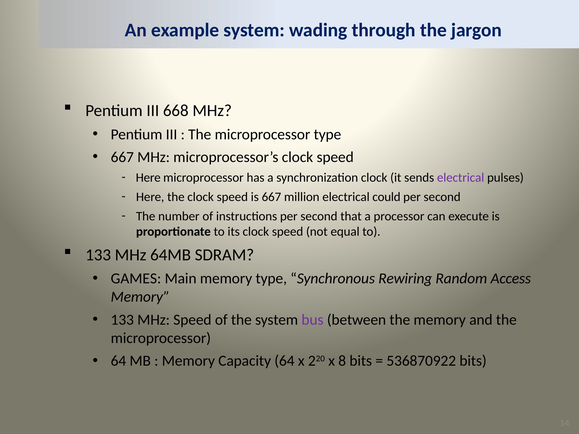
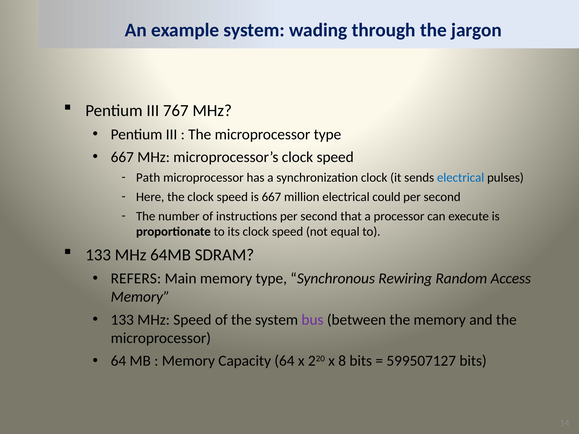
668: 668 -> 767 (176, 111)
Here: Here -> Path (148, 178)
electrical colour: purple -> blue (461, 178)
GAMES: GAMES -> REFERS (136, 279)
536870922: 536870922 -> 599507127 (421, 361)
